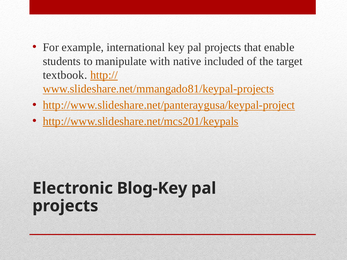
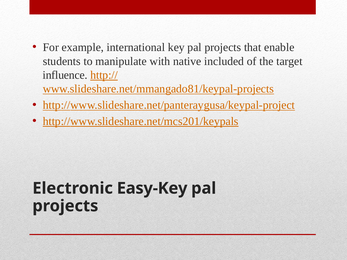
textbook: textbook -> influence (65, 75)
Blog-Key: Blog-Key -> Easy-Key (152, 188)
